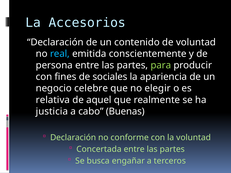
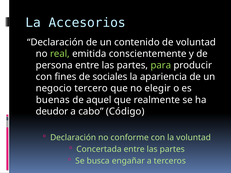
real colour: light blue -> light green (60, 54)
celebre: celebre -> tercero (91, 88)
relativa: relativa -> buenas (53, 100)
justicia: justicia -> deudor (52, 112)
Buenas: Buenas -> Código (125, 112)
